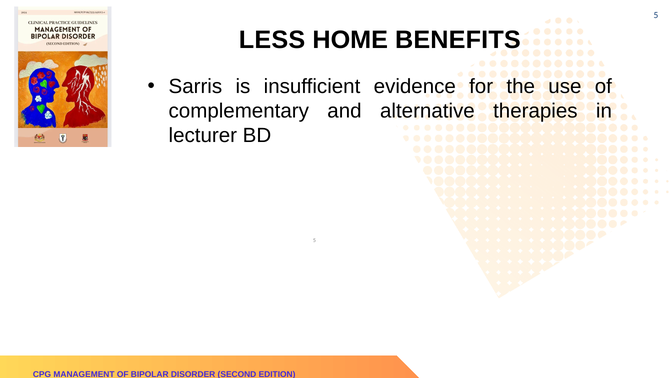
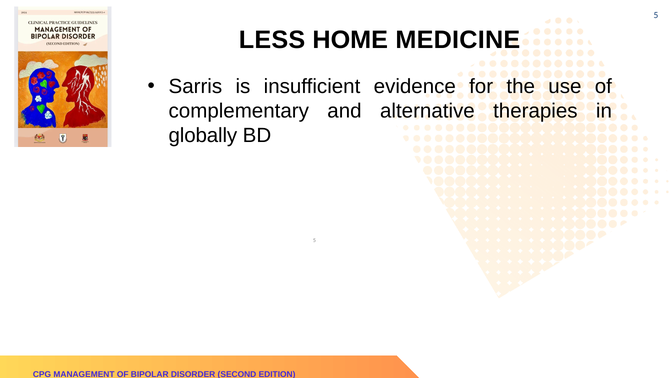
BENEFITS: BENEFITS -> MEDICINE (458, 40)
lecturer: lecturer -> globally (203, 136)
